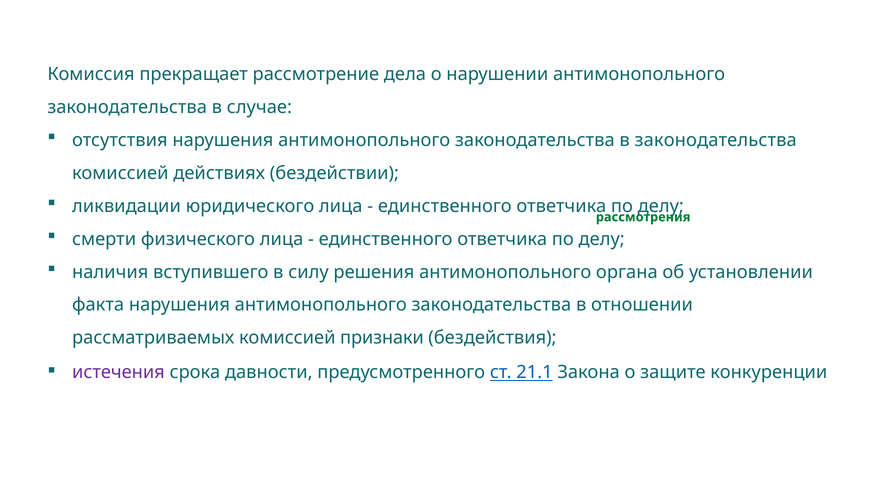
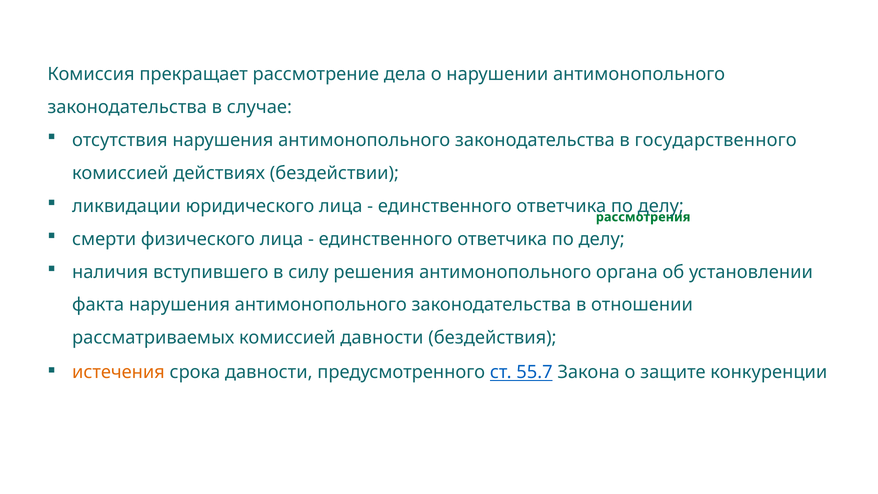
законодательства: законодательства -> государственного (716, 140)
комиссией признаки: признаки -> давности (382, 338)
истечения colour: purple -> orange (118, 372)
21.1: 21.1 -> 55.7 (535, 372)
